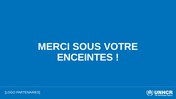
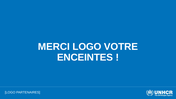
MERCI SOUS: SOUS -> LOGO (87, 47)
